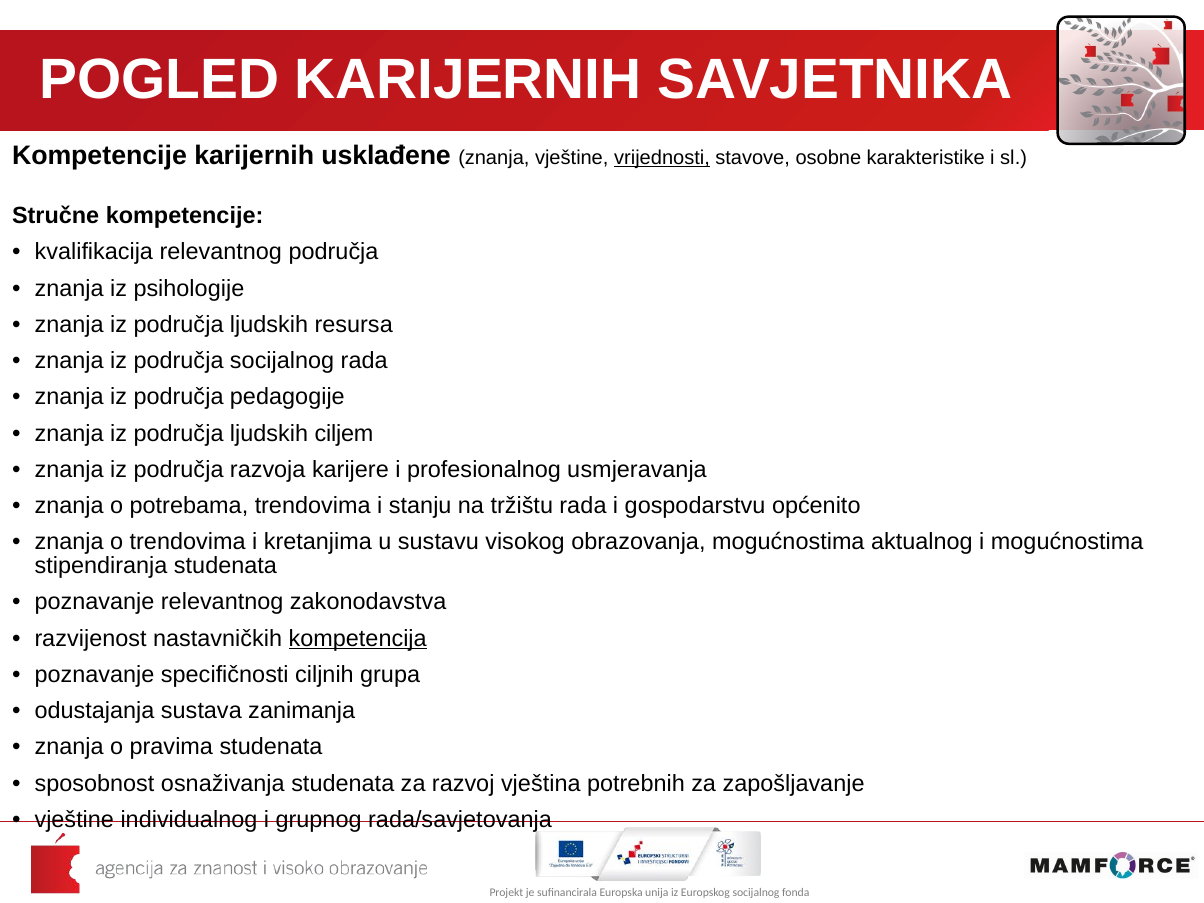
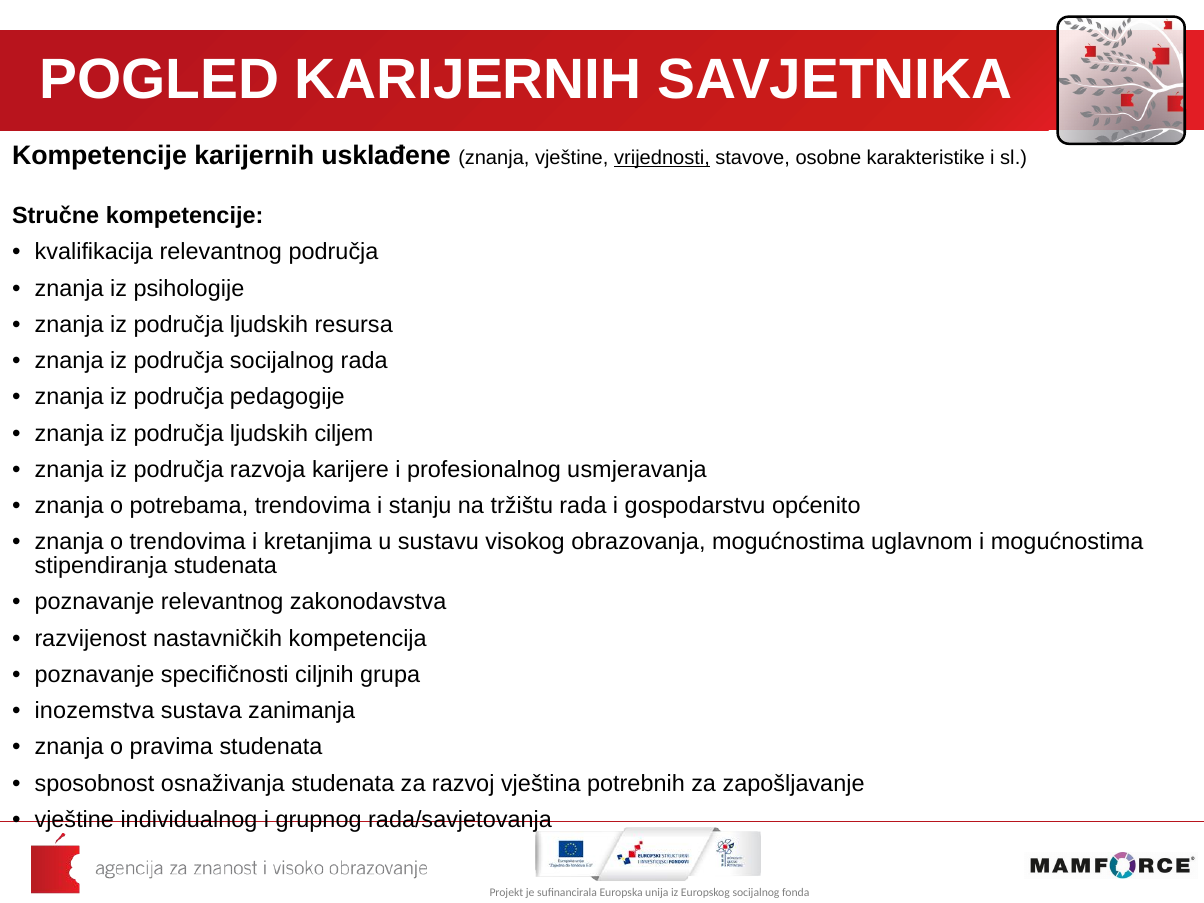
aktualnog: aktualnog -> uglavnom (922, 542)
kompetencija underline: present -> none (358, 638)
odustajanja: odustajanja -> inozemstva (94, 711)
